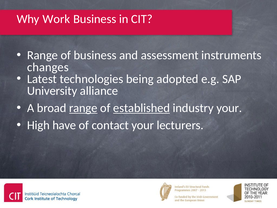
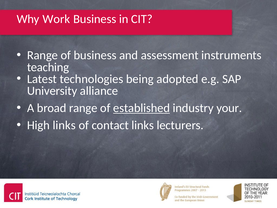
changes: changes -> teaching (48, 67)
range underline: present -> none (83, 108)
High have: have -> links (64, 125)
contact your: your -> links (143, 125)
